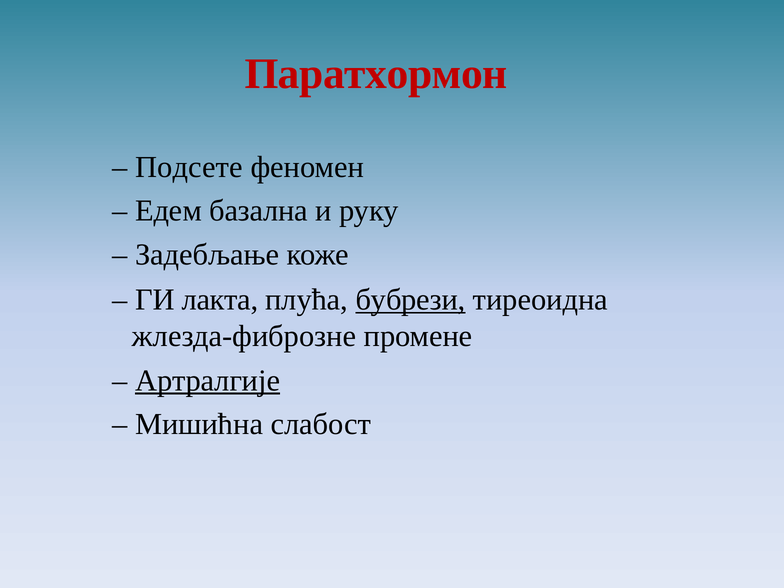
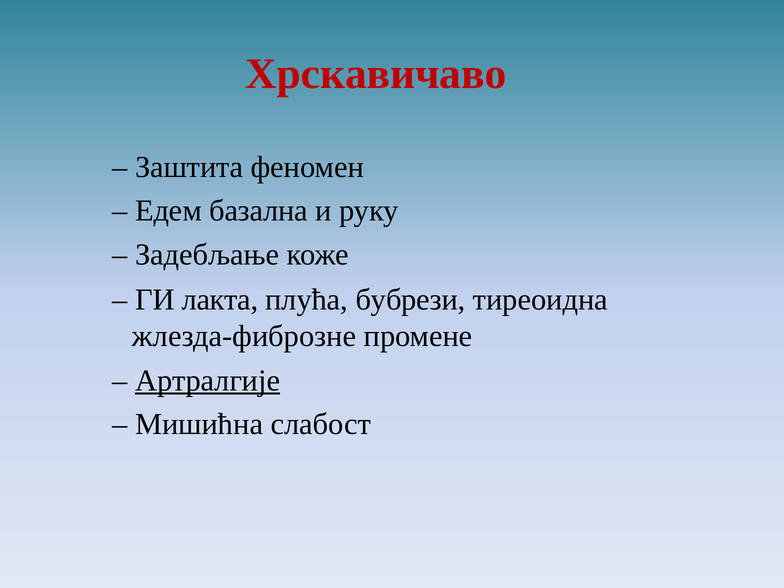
Паратхормон: Паратхормон -> Хрскавичаво (376, 74)
Подсете: Подсете -> Заштита (189, 167)
бубрези underline: present -> none (411, 300)
